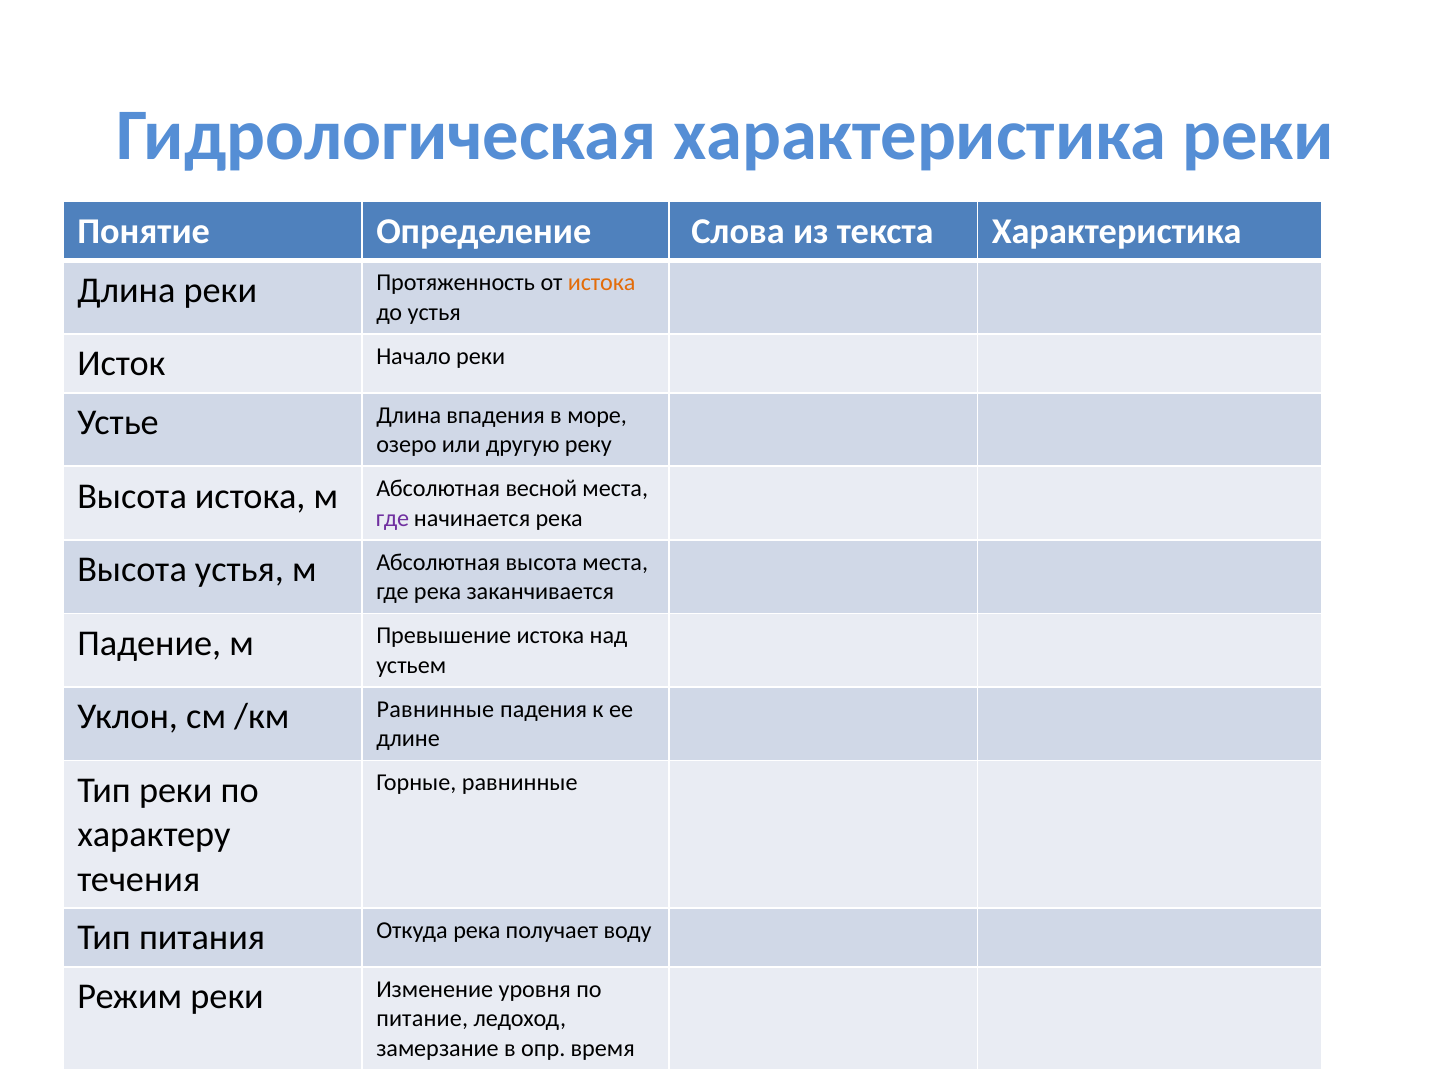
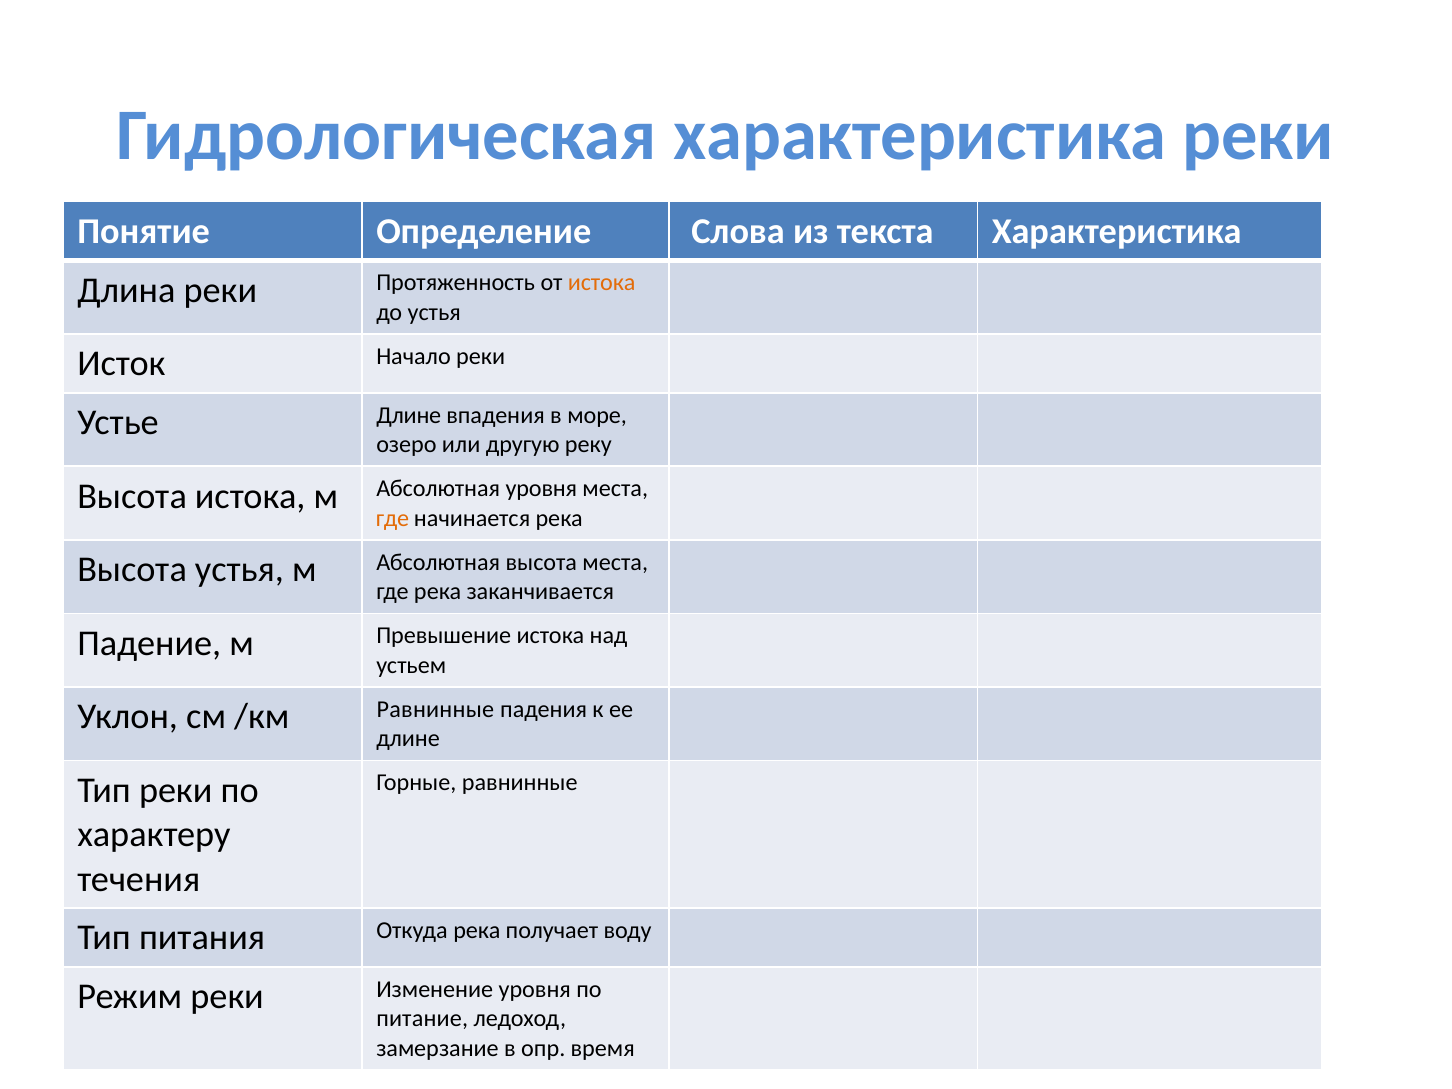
Устье Длина: Длина -> Длине (409, 415)
Абсолютная весной: весной -> уровня (541, 489)
где colour: purple -> orange (393, 518)
